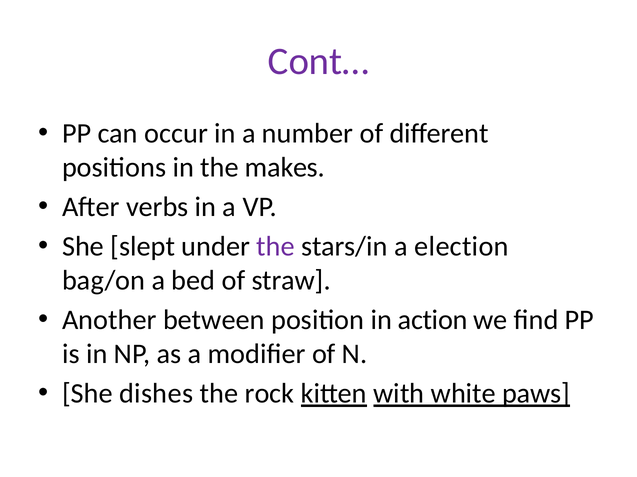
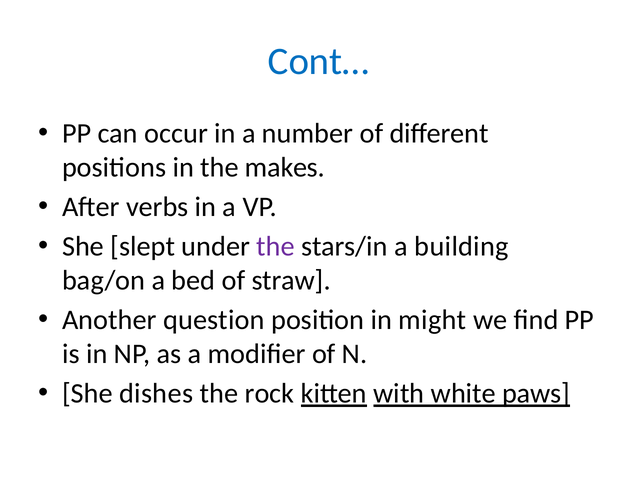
Cont… colour: purple -> blue (318, 62)
election: election -> building (462, 247)
between: between -> question (214, 321)
action: action -> might (432, 321)
